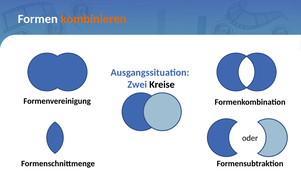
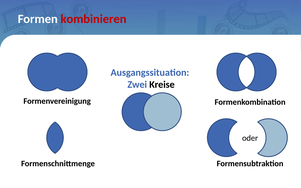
kombinieren colour: orange -> red (94, 19)
